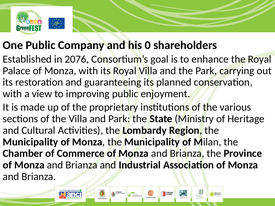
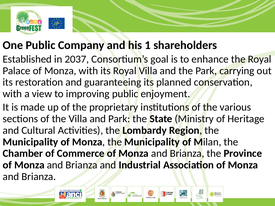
0: 0 -> 1 (148, 45)
2076: 2076 -> 2037 (77, 59)
